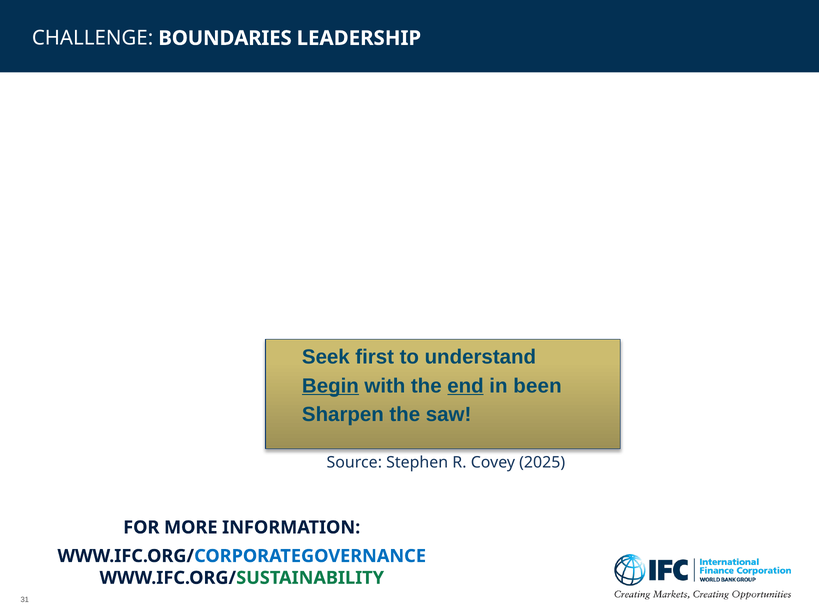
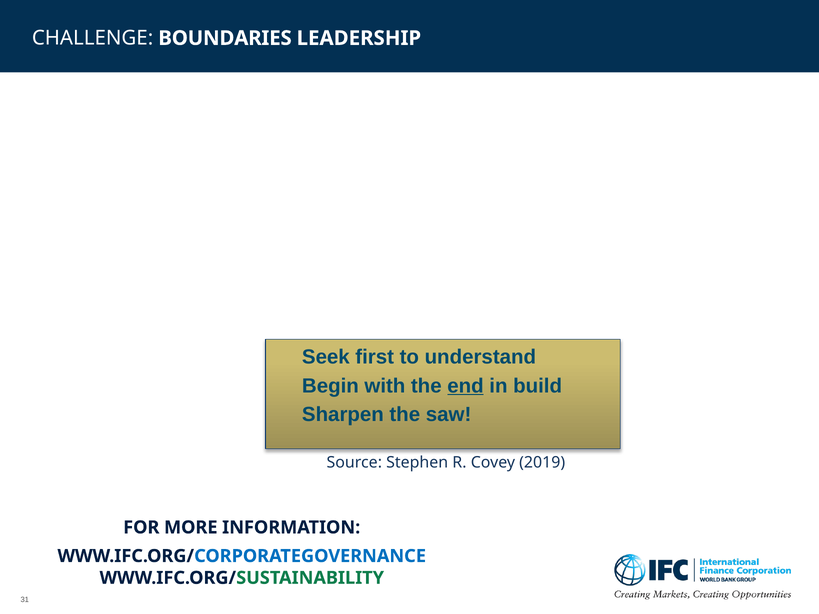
Begin underline: present -> none (330, 386)
been: been -> build (538, 386)
2025: 2025 -> 2019 (542, 463)
